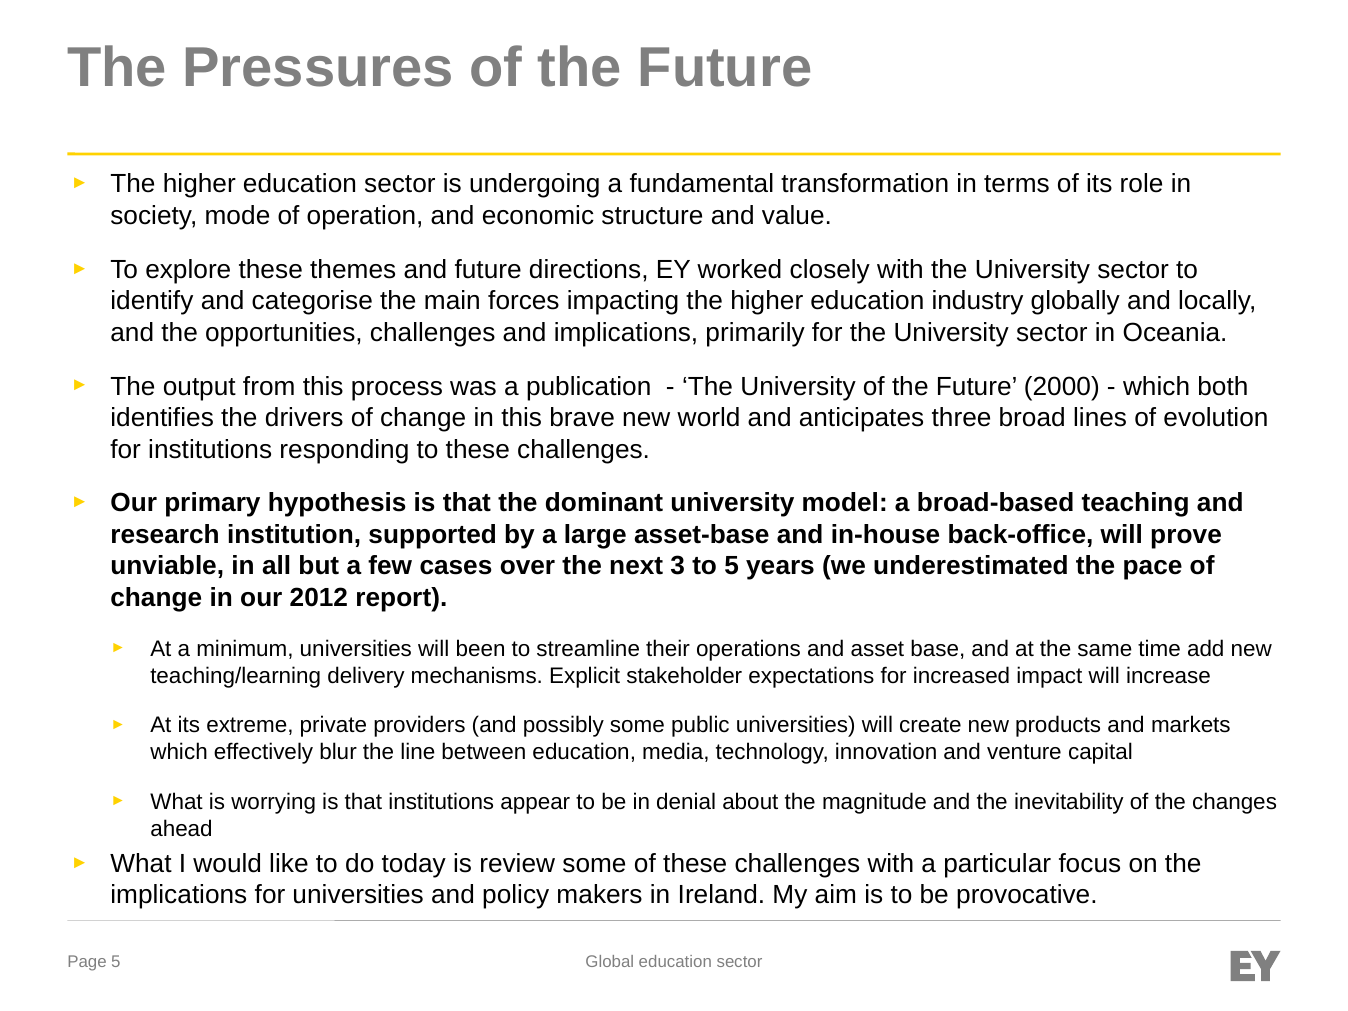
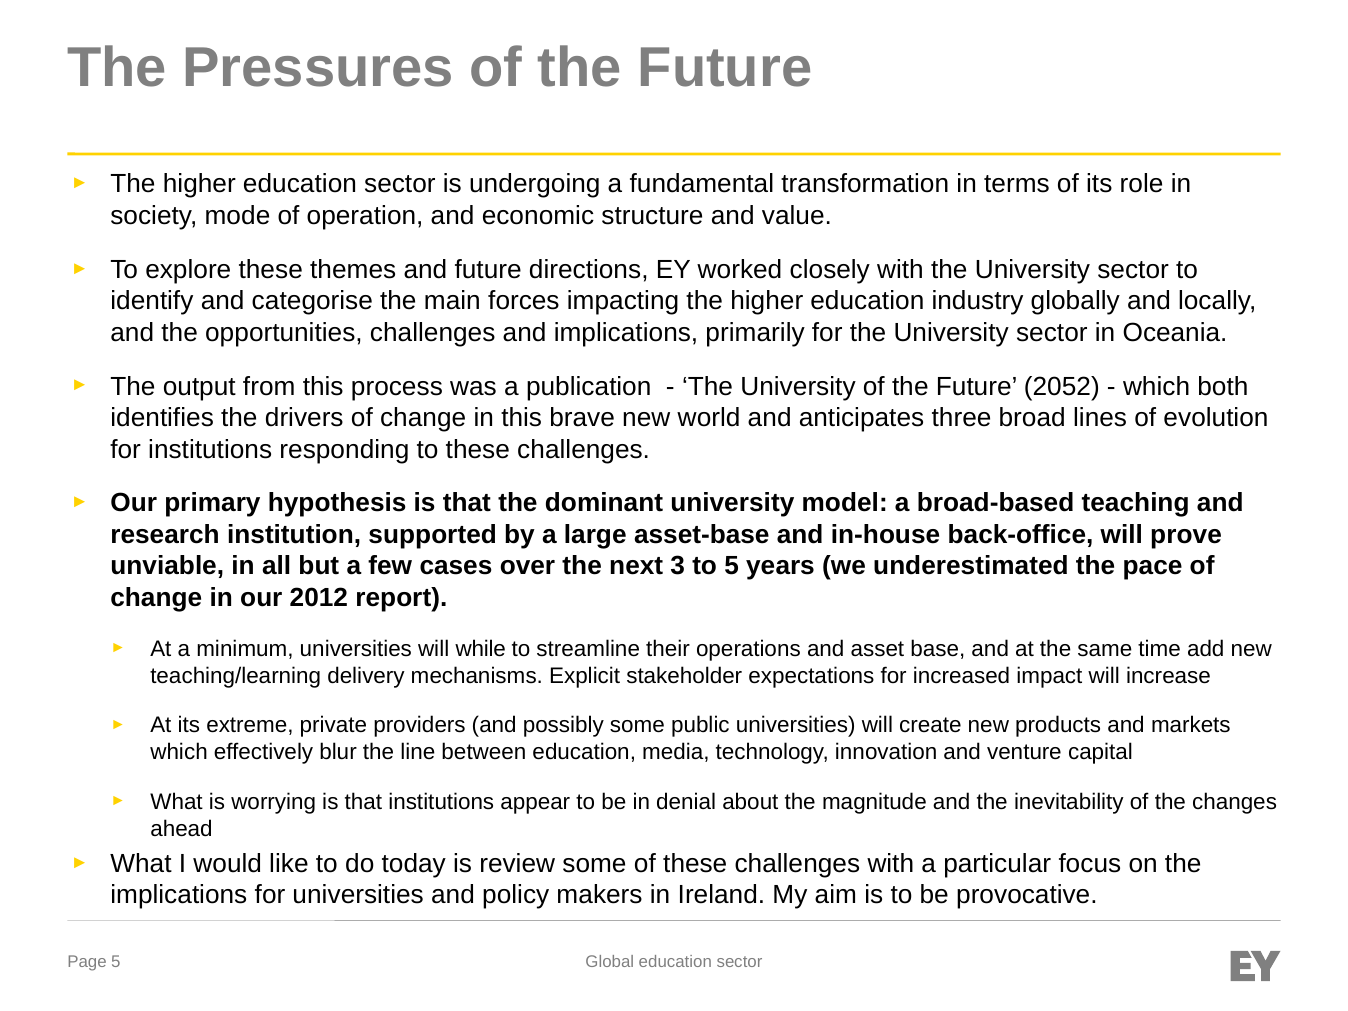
2000: 2000 -> 2052 (1062, 386)
been: been -> while (481, 649)
